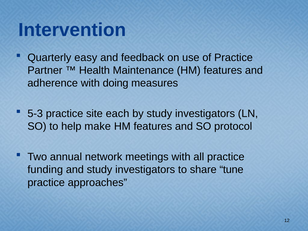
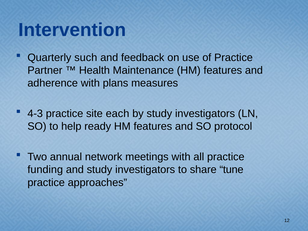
easy: easy -> such (86, 57)
doing: doing -> plans (116, 83)
5-3: 5-3 -> 4-3 (35, 114)
make: make -> ready (98, 126)
